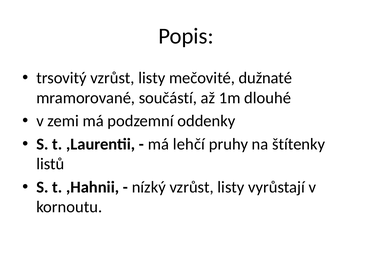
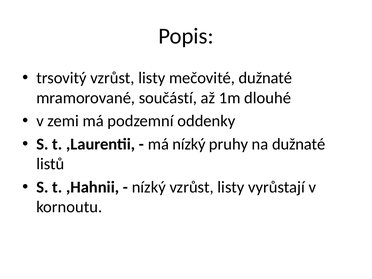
má lehčí: lehčí -> nízký (189, 144)
na štítenky: štítenky -> dužnaté (299, 144)
